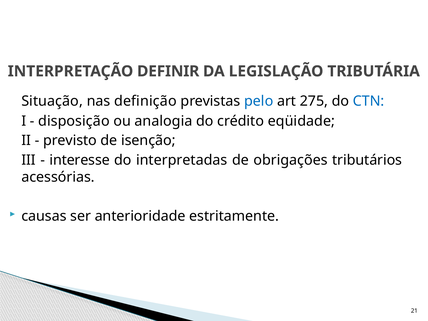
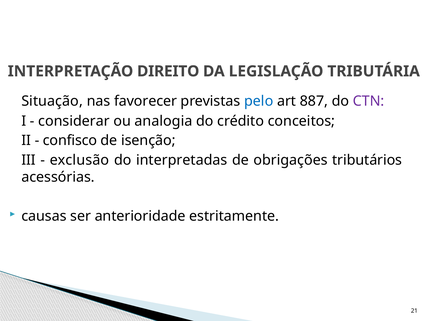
DEFINIR: DEFINIR -> DIREITO (168, 71)
definição: definição -> favorecer (146, 101)
275: 275 -> 887 (314, 101)
CTN colour: blue -> purple (369, 101)
disposição: disposição -> considerar (74, 121)
eqüidade: eqüidade -> conceitos (301, 121)
previsto: previsto -> confisco (70, 140)
interesse: interesse -> exclusão (79, 160)
